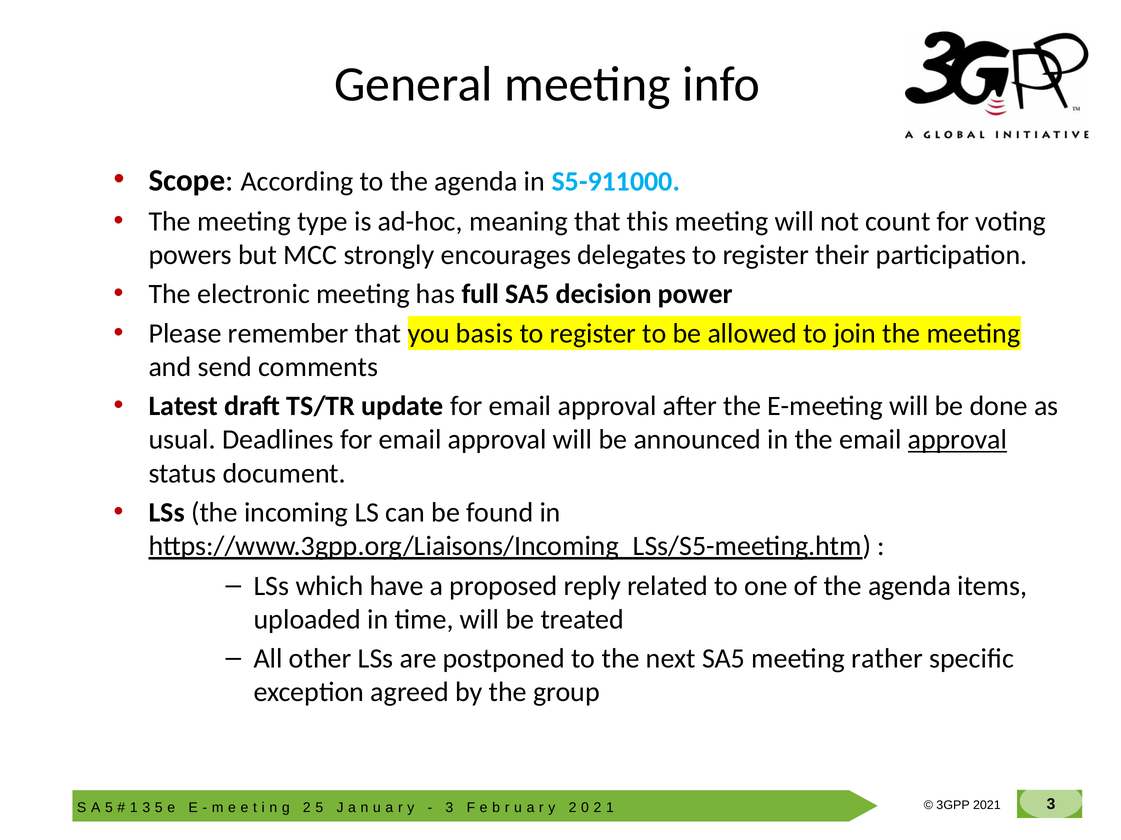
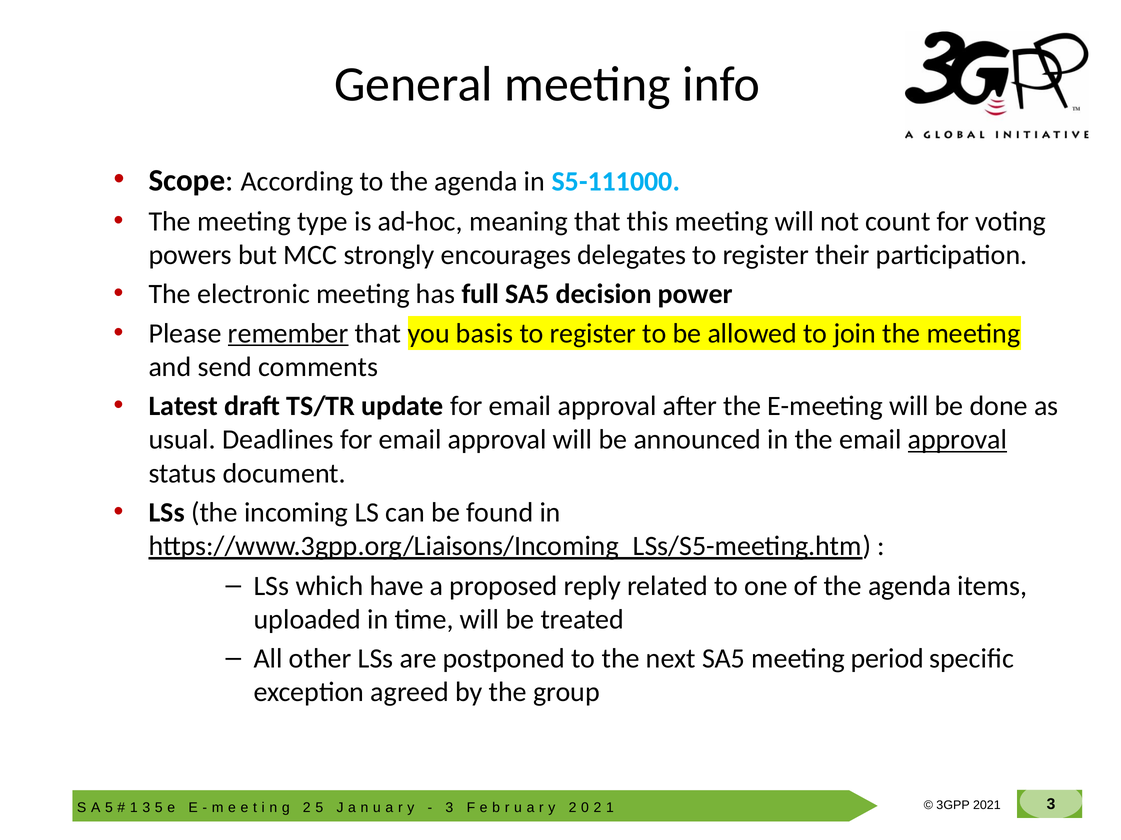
S5-911000: S5-911000 -> S5-111000 (616, 182)
remember underline: none -> present (288, 334)
rather: rather -> period (887, 659)
